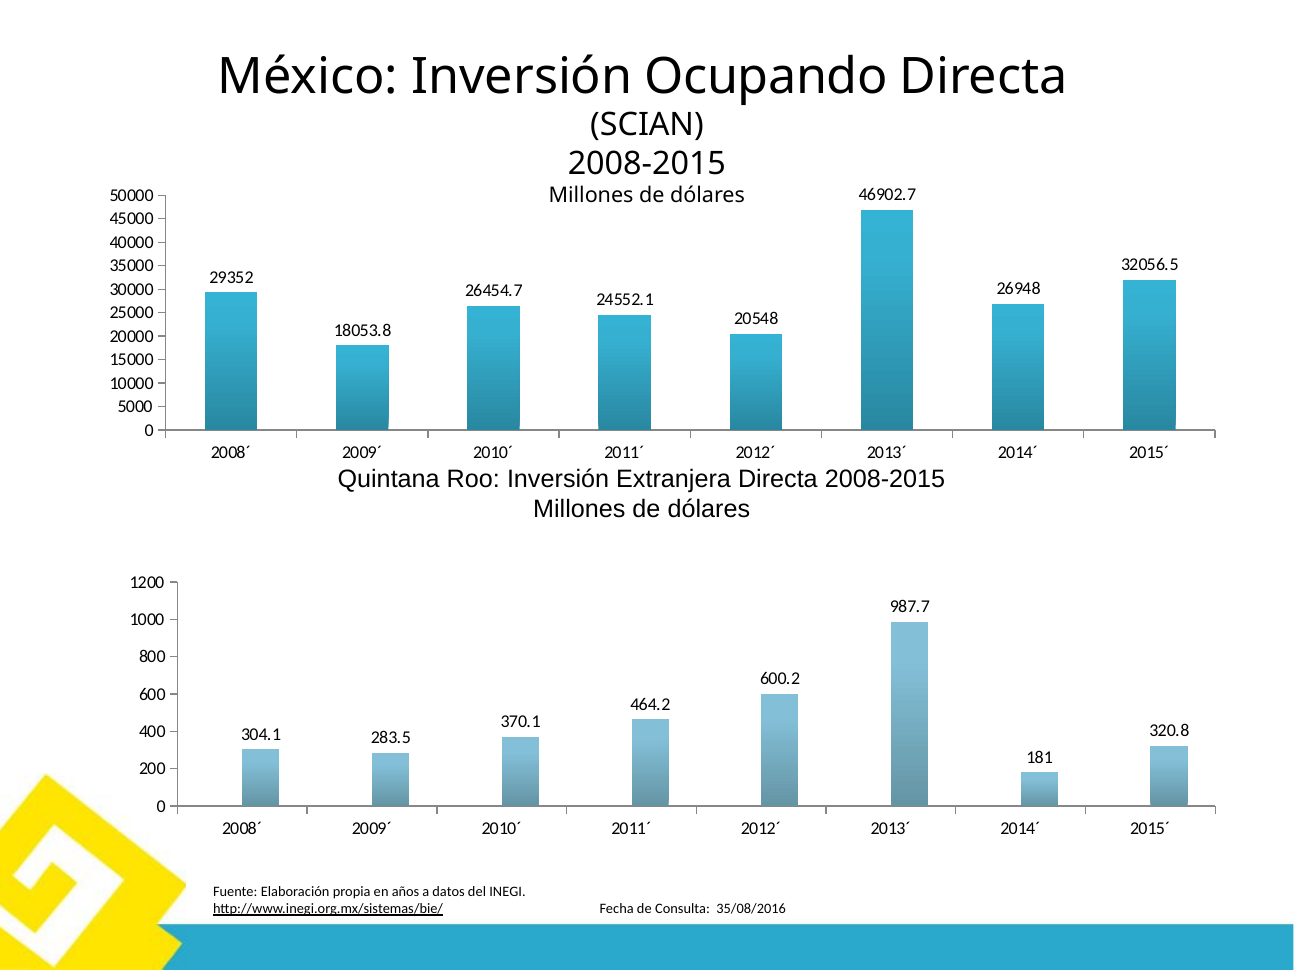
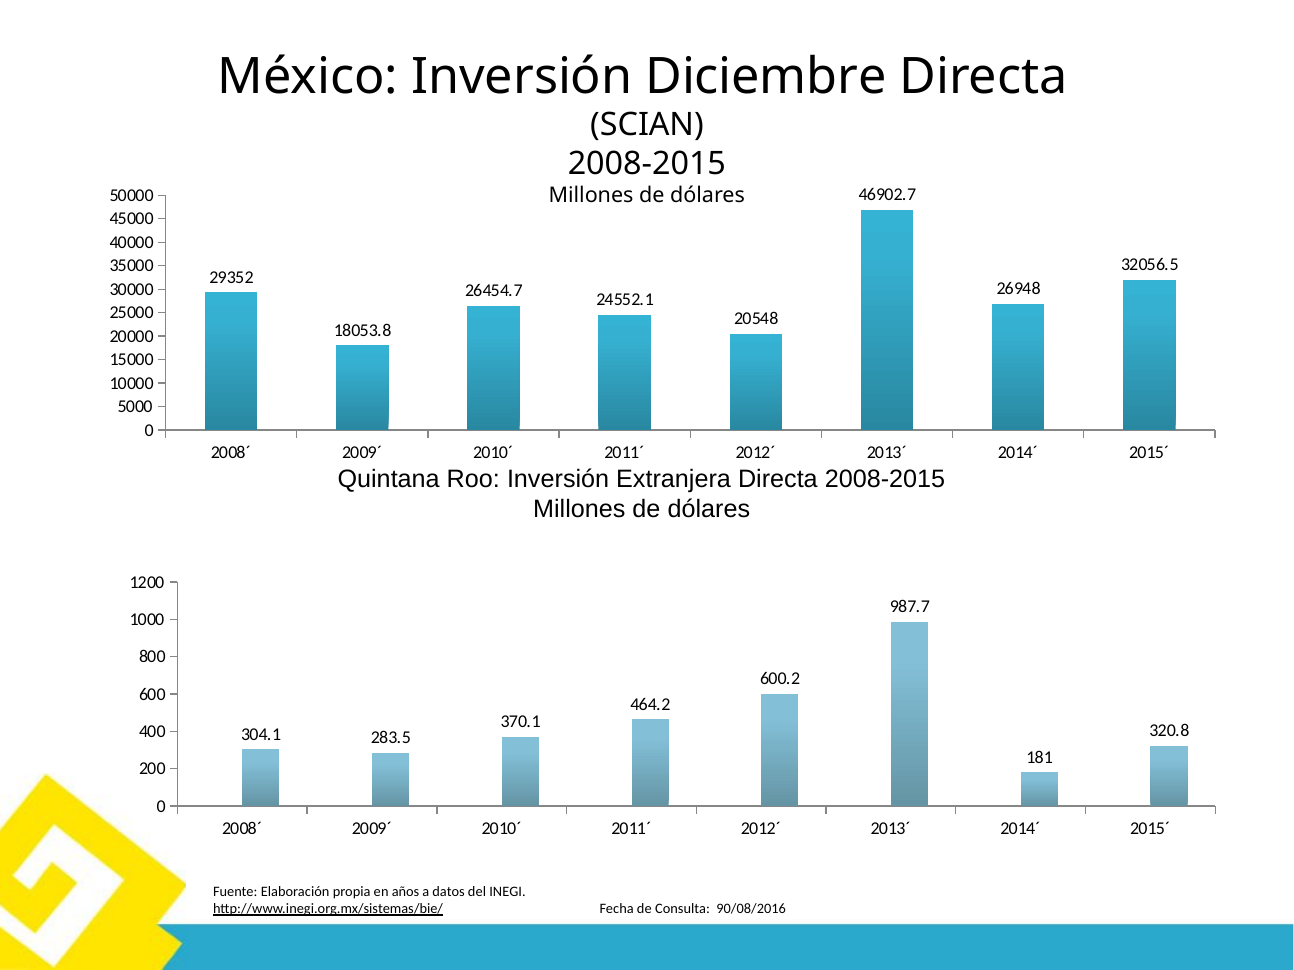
Ocupando: Ocupando -> Diciembre (766, 77)
35/08/2016: 35/08/2016 -> 90/08/2016 (751, 909)
